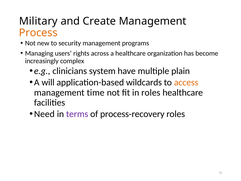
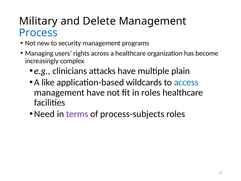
Create: Create -> Delete (99, 21)
Process colour: orange -> blue (38, 33)
system: system -> attacks (102, 71)
will: will -> like (48, 82)
access colour: orange -> blue (186, 82)
management time: time -> have (96, 92)
process-recovery: process-recovery -> process-subjects (132, 114)
